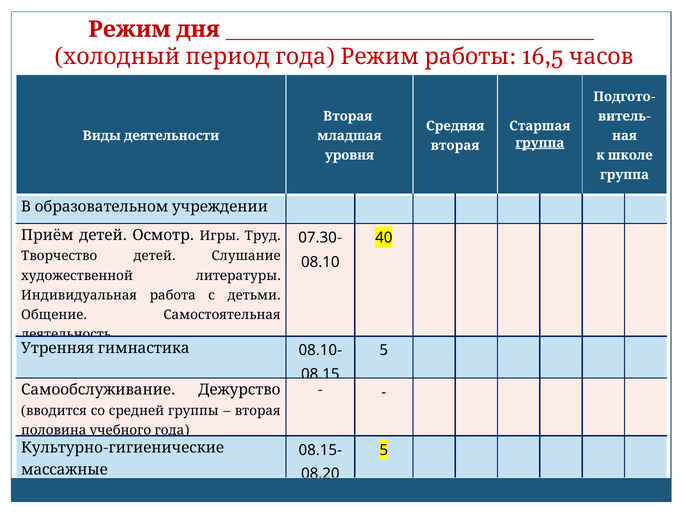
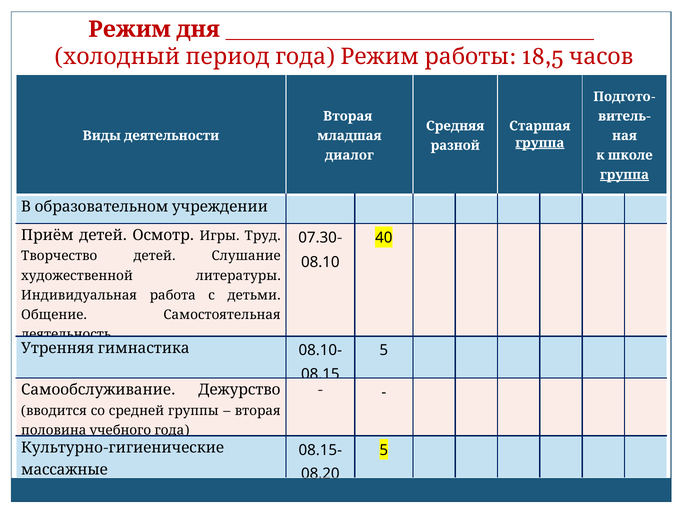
16,5: 16,5 -> 18,5 (543, 57)
вторая: вторая -> разной (455, 145)
уровня: уровня -> диалог (349, 155)
группа underline: none -> present (624, 174)
